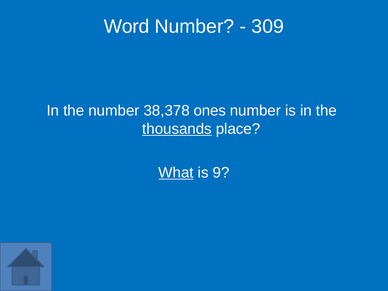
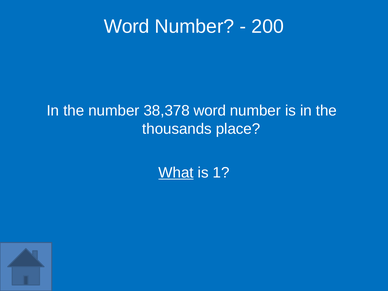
309: 309 -> 200 (268, 27)
38,378 ones: ones -> word (210, 111)
thousands underline: present -> none (177, 129)
9: 9 -> 1 (221, 173)
